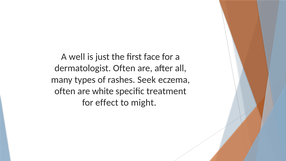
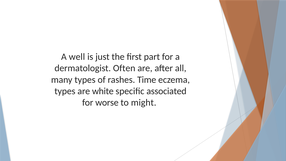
face: face -> part (152, 57)
Seek: Seek -> Time (147, 80)
often: often -> types (65, 91)
treatment: treatment -> associated (166, 91)
effect: effect -> worse (107, 102)
